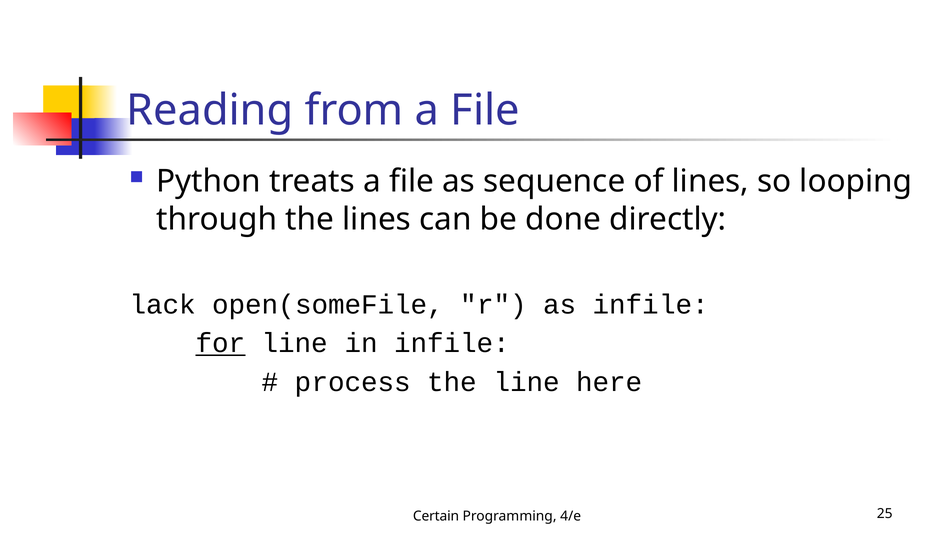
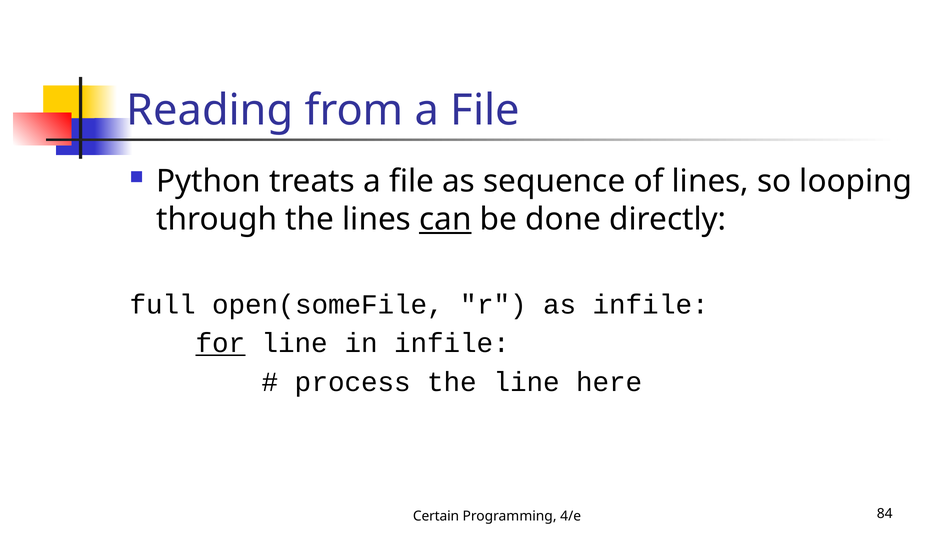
can underline: none -> present (445, 219)
lack: lack -> full (163, 304)
25: 25 -> 84 (885, 514)
